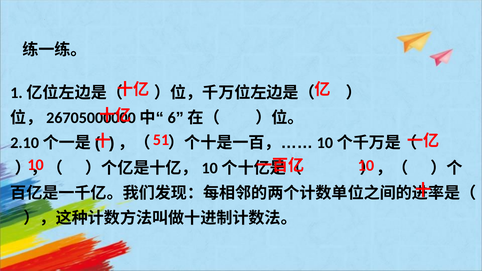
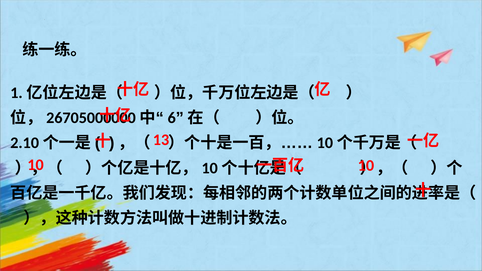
51: 51 -> 13 (161, 140)
